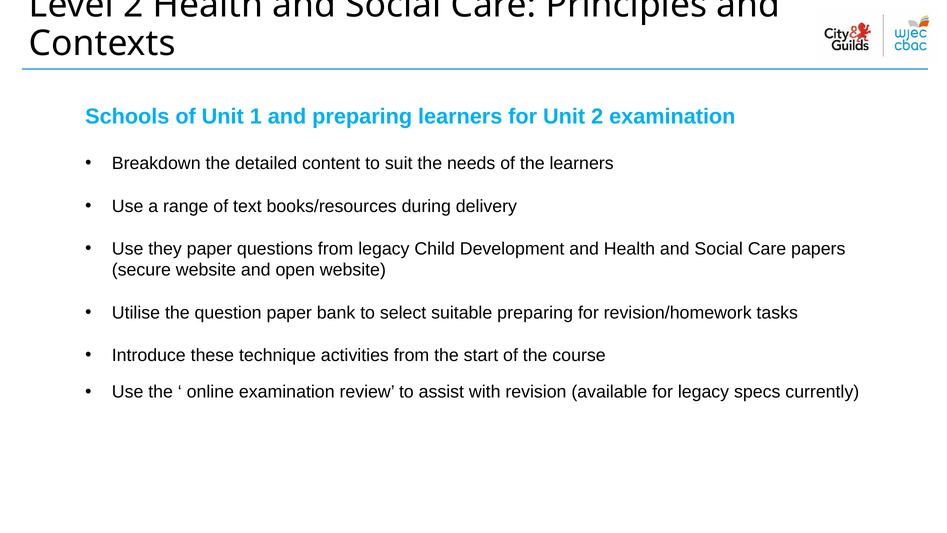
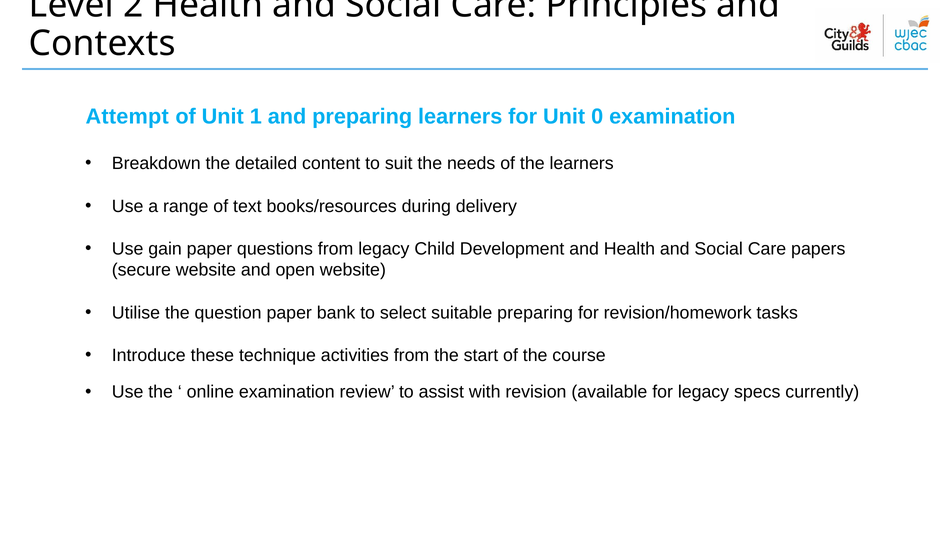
Schools: Schools -> Attempt (127, 116)
Unit 2: 2 -> 0 (597, 116)
they: they -> gain (165, 249)
